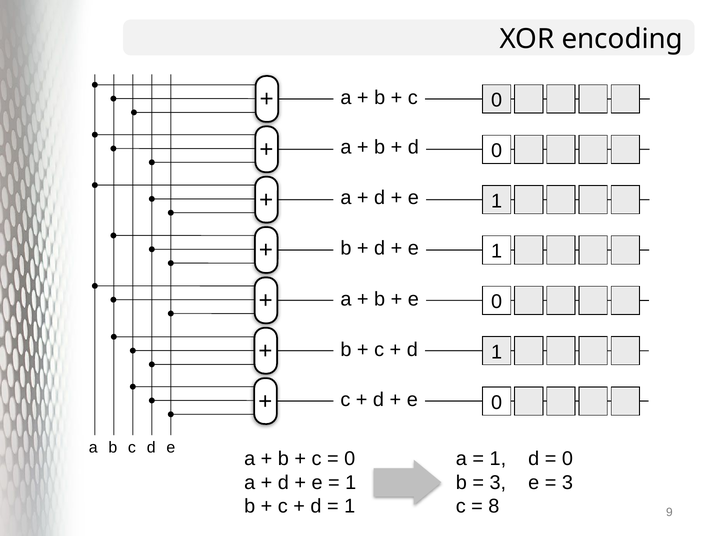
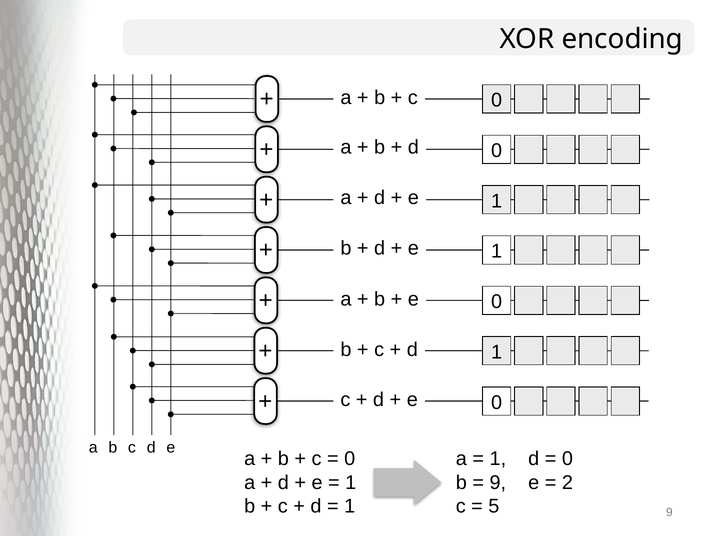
3: 3 -> 9 (498, 483)
3: 3 -> 2 (567, 483)
8: 8 -> 5 (494, 507)
